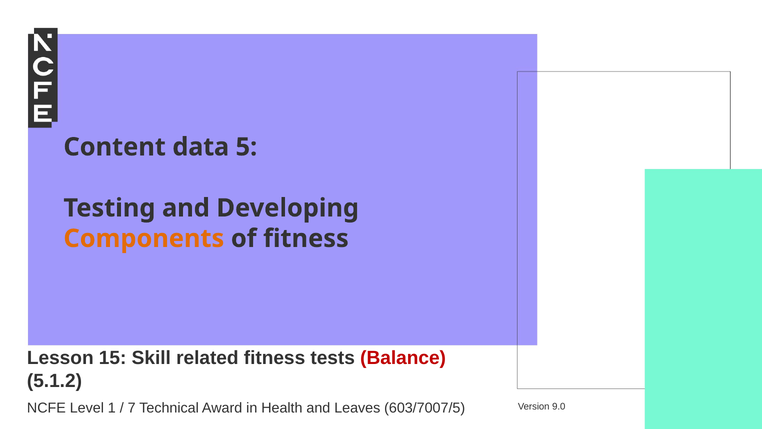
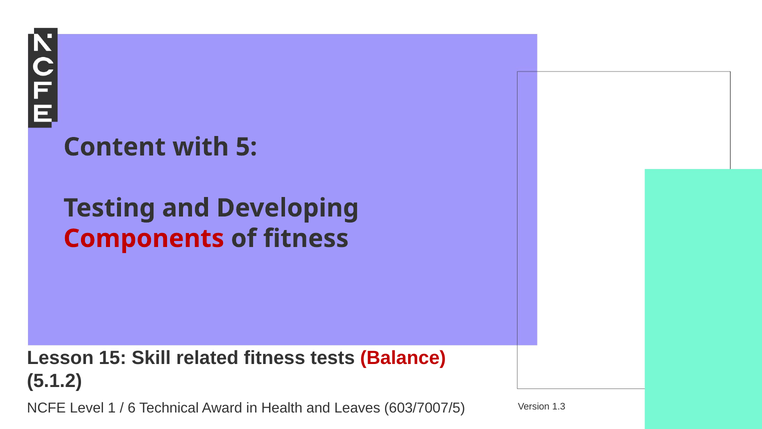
data: data -> with (201, 147)
Components colour: orange -> red (144, 238)
7: 7 -> 6 (132, 408)
9.0: 9.0 -> 1.3 (559, 406)
